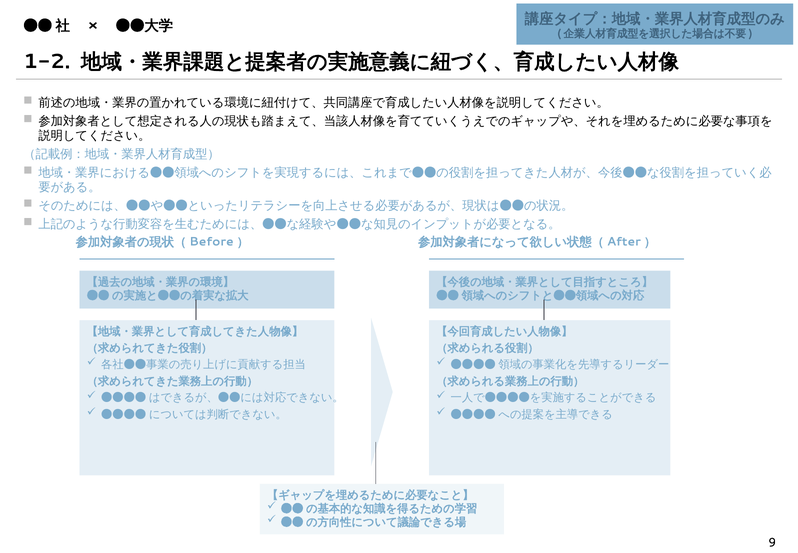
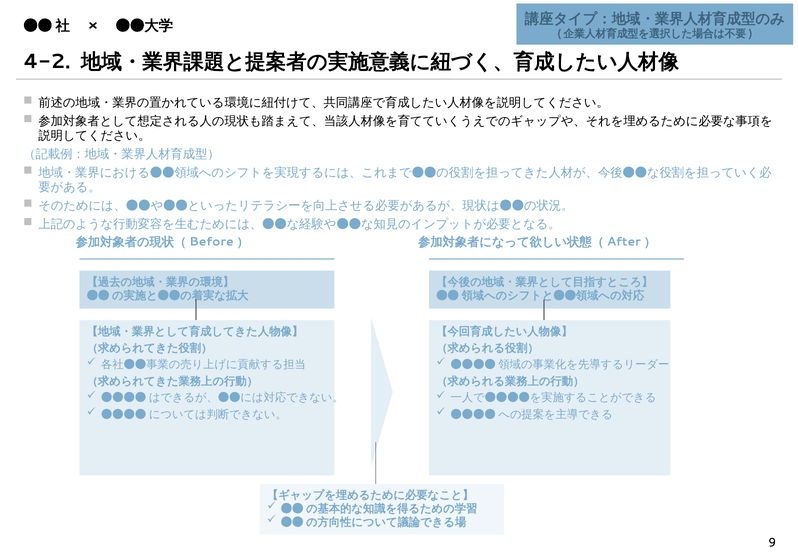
1-2: 1-2 -> 4-2 (47, 62)
